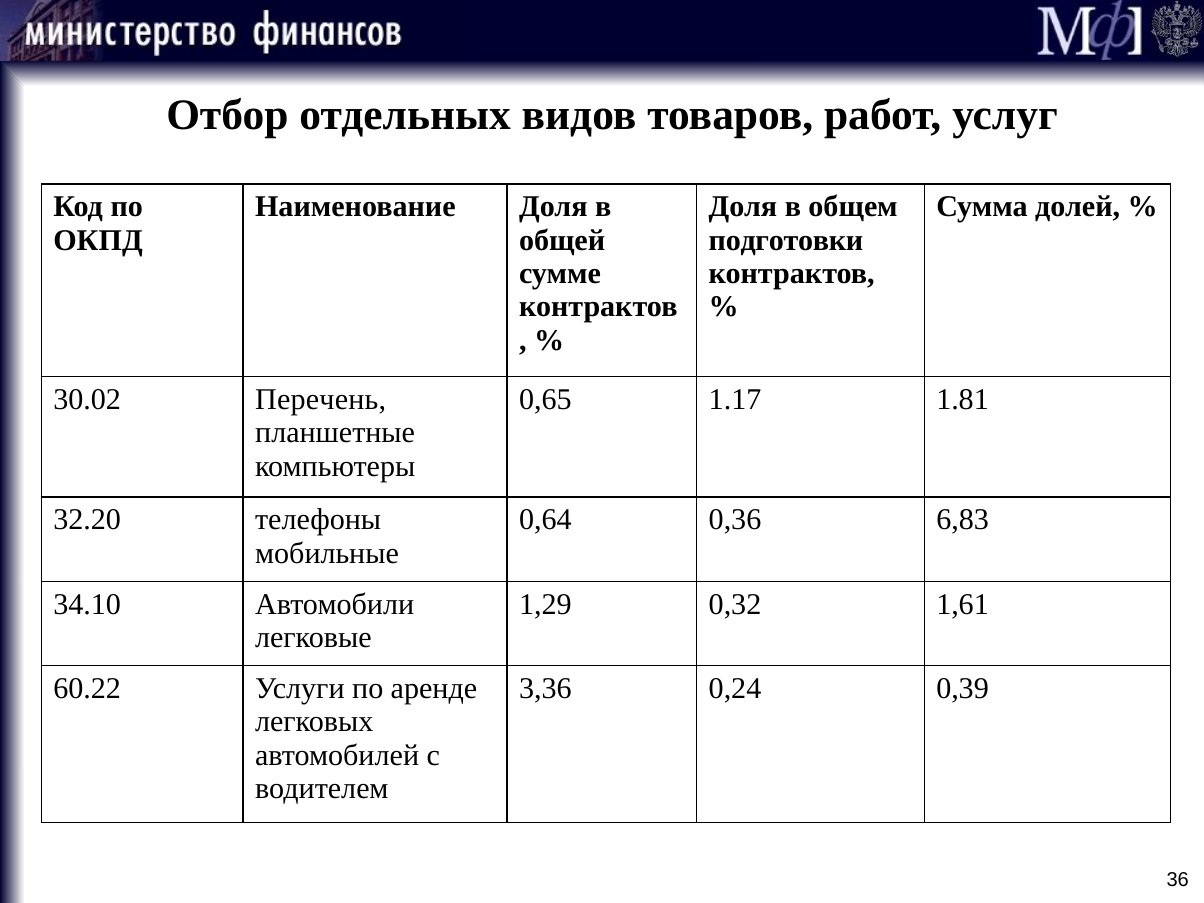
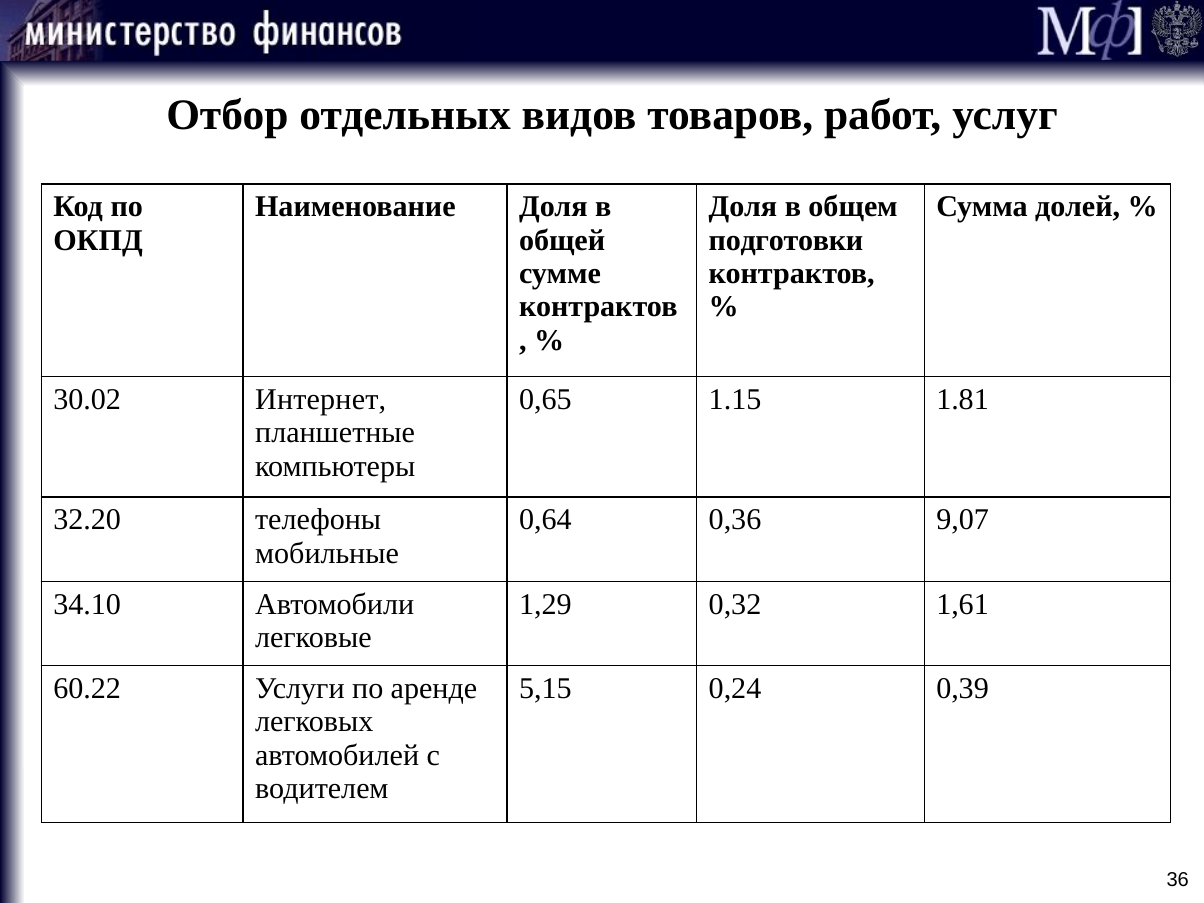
Перечень: Перечень -> Интернет (321, 400)
1.17: 1.17 -> 1.15 (735, 400)
6,83: 6,83 -> 9,07 (963, 520)
3,36: 3,36 -> 5,15 (545, 689)
